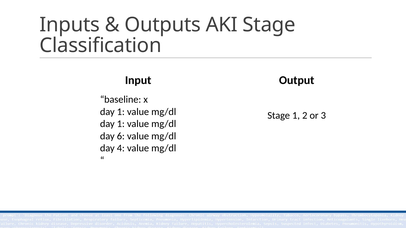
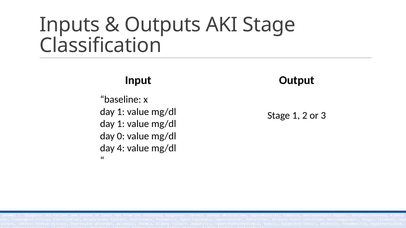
6: 6 -> 0 (121, 136)
